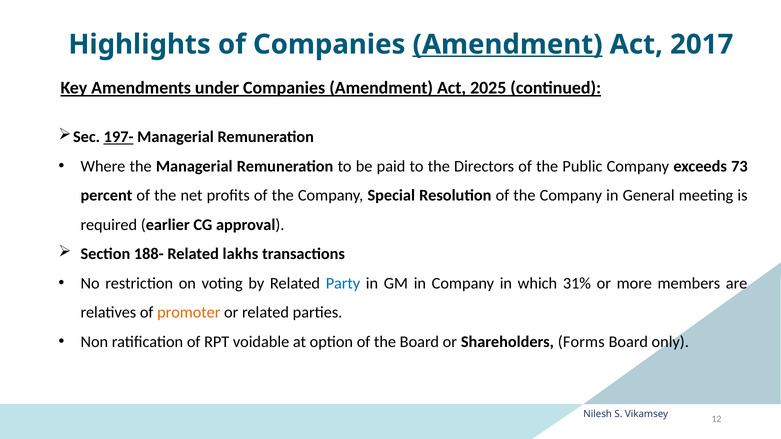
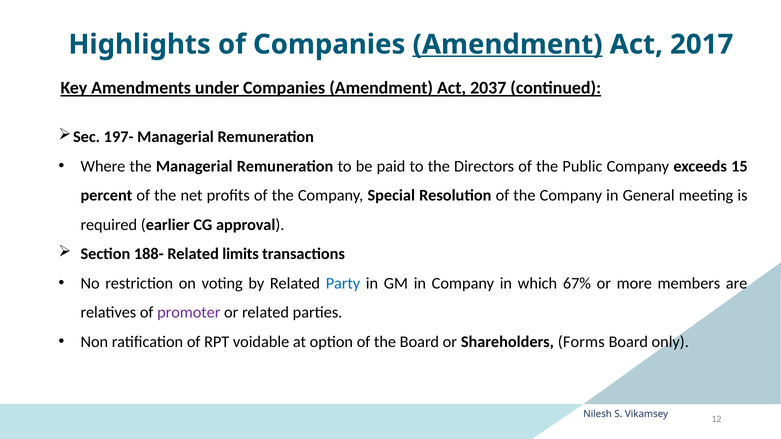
2025: 2025 -> 2037 (488, 88)
197- underline: present -> none (119, 137)
73: 73 -> 15 (739, 166)
lakhs: lakhs -> limits (241, 254)
31%: 31% -> 67% (577, 284)
promoter colour: orange -> purple (189, 313)
